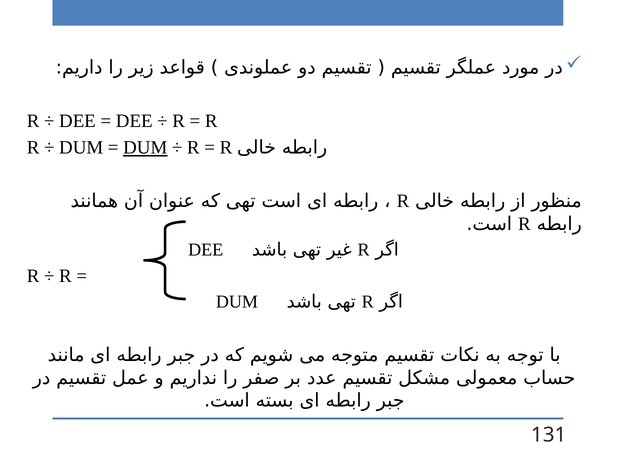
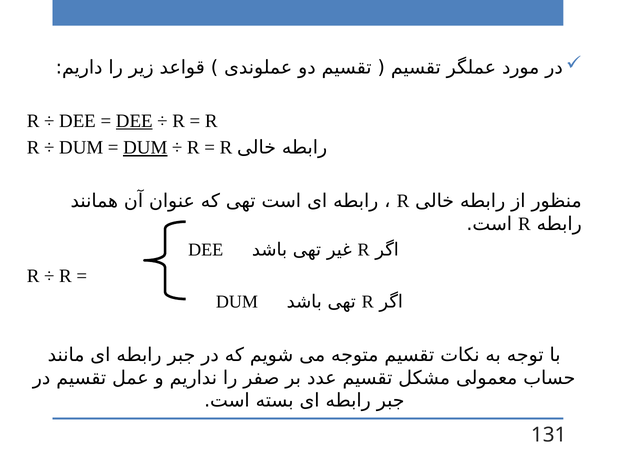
DEE underline: none -> present (134, 121)
